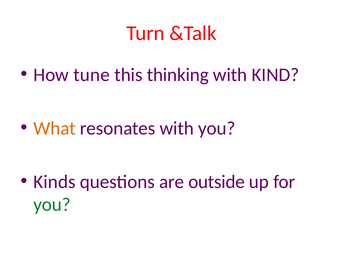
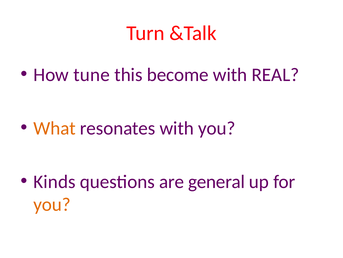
thinking: thinking -> become (178, 75)
KIND: KIND -> REAL (275, 75)
outside: outside -> general (217, 181)
you colour: green -> orange (52, 204)
